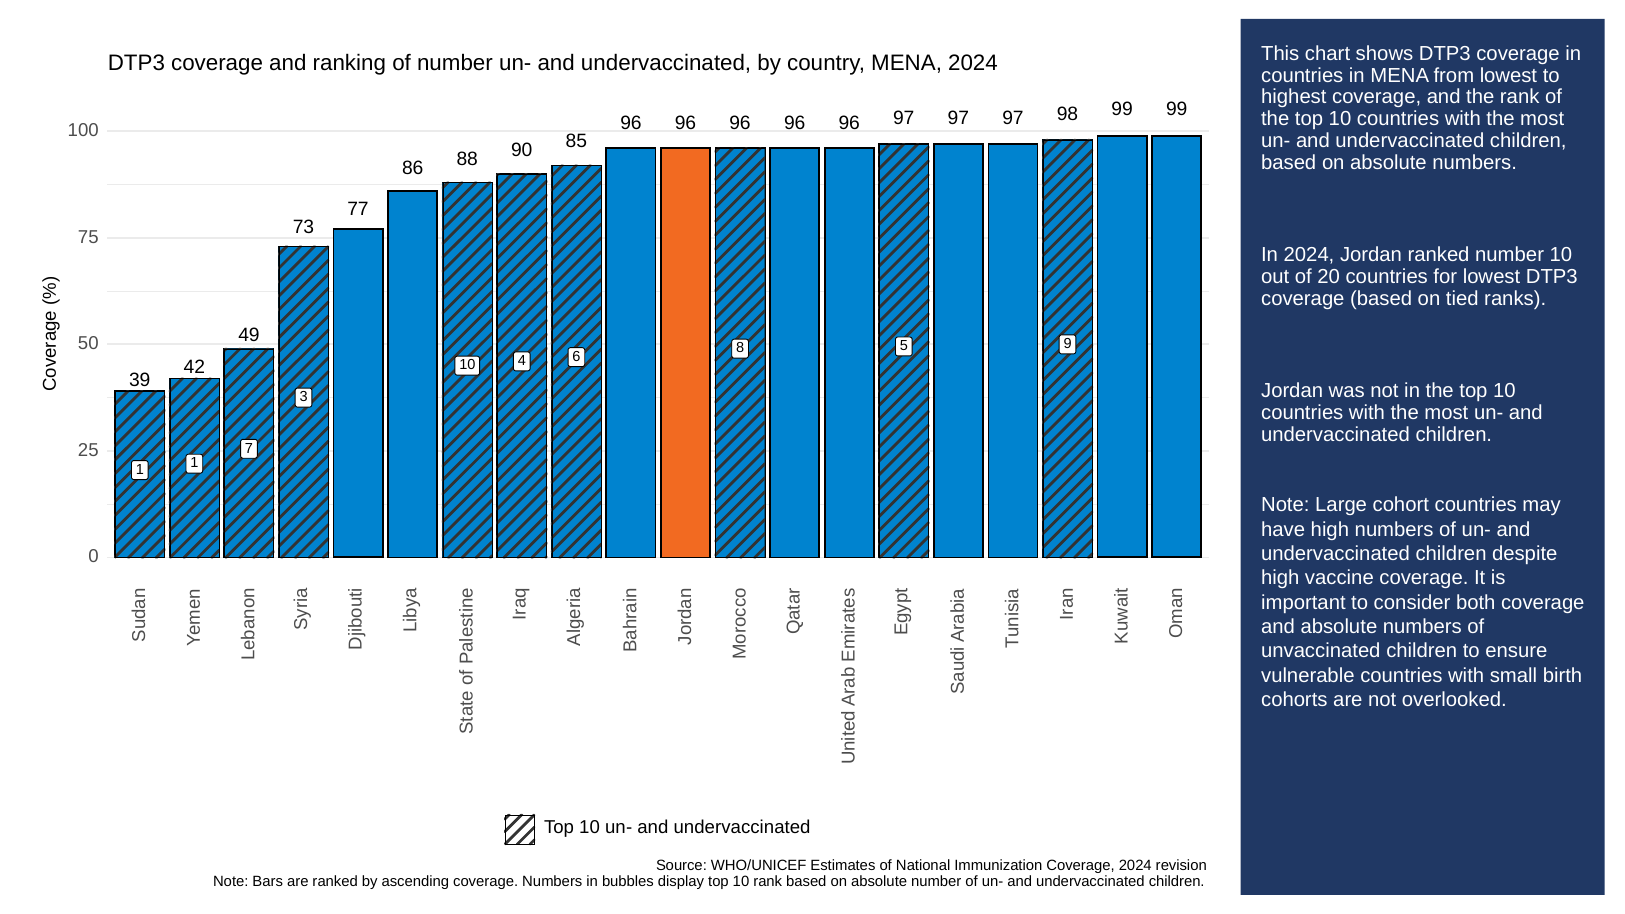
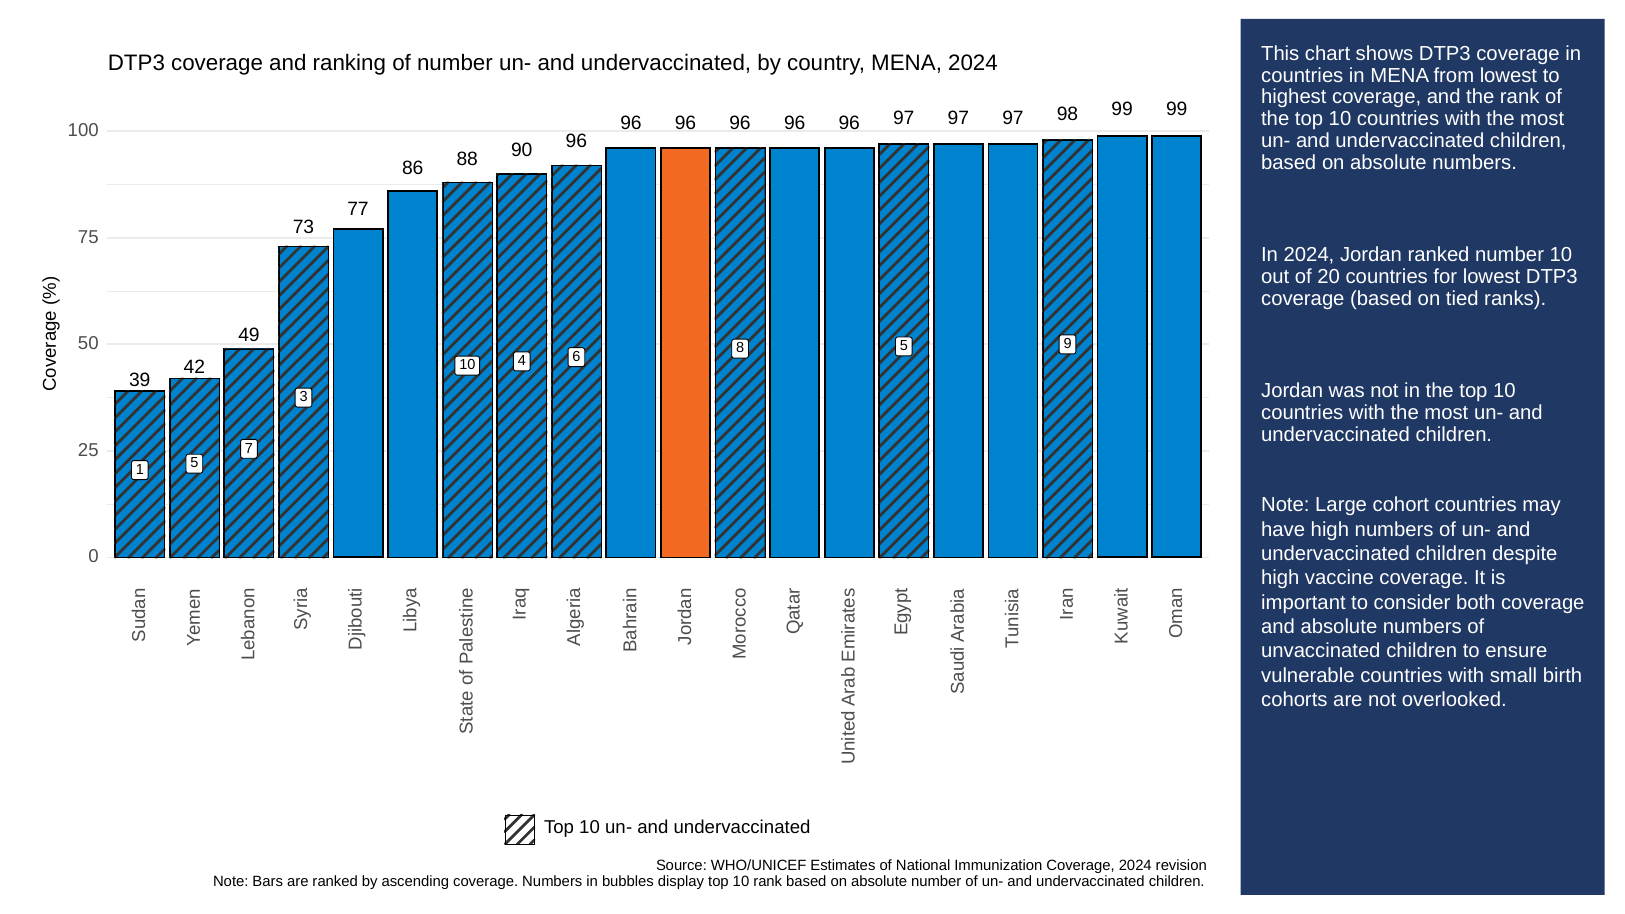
90 85: 85 -> 96 (576, 141)
1 1: 1 -> 5 (194, 463)
